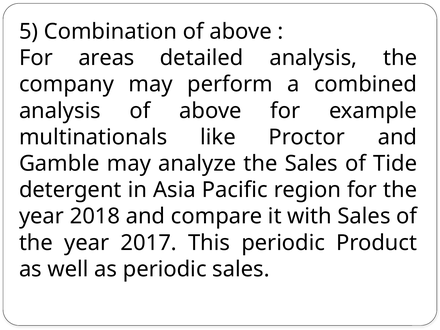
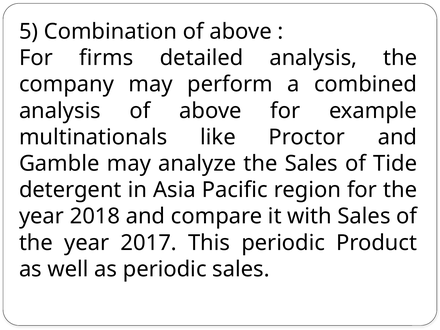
areas: areas -> firms (106, 58)
